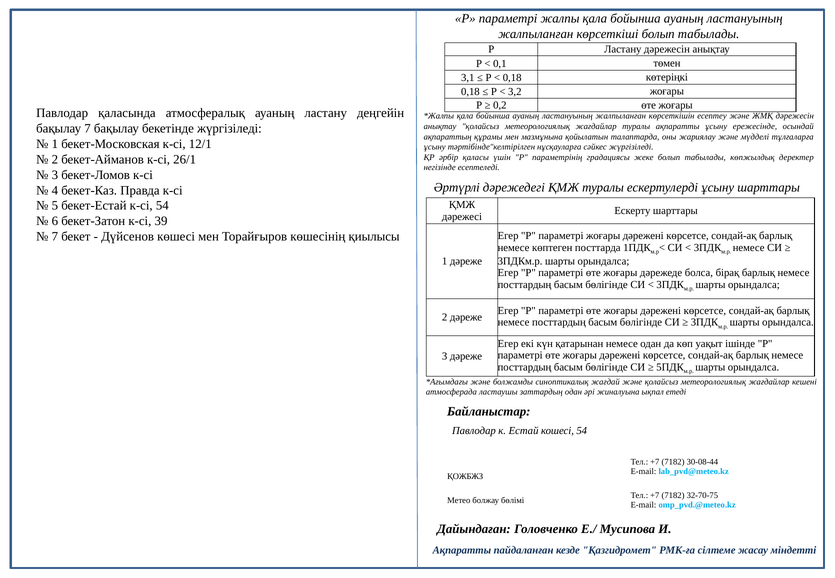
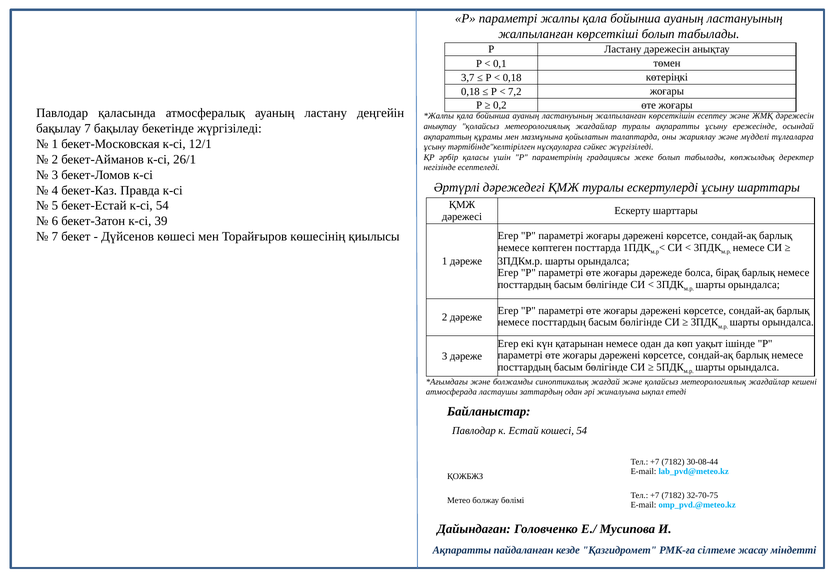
3,1: 3,1 -> 3,7 (468, 78)
3,2: 3,2 -> 7,2 (515, 92)
